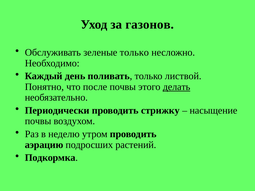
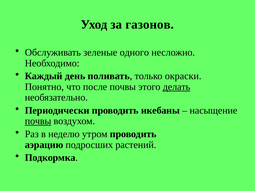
зеленые только: только -> одного (134, 53)
листвой: листвой -> окраски (183, 76)
стрижку: стрижку -> икебаны (160, 111)
почвы underline: none -> present (38, 121)
